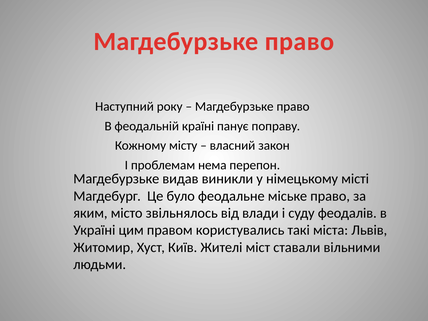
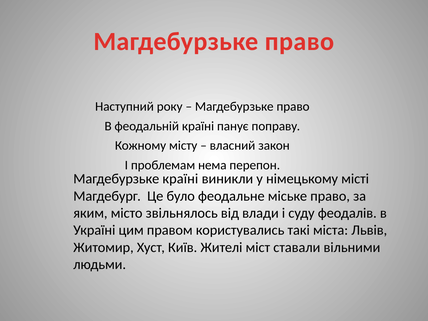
Магдебурзьке видав: видав -> країні (180, 179)
